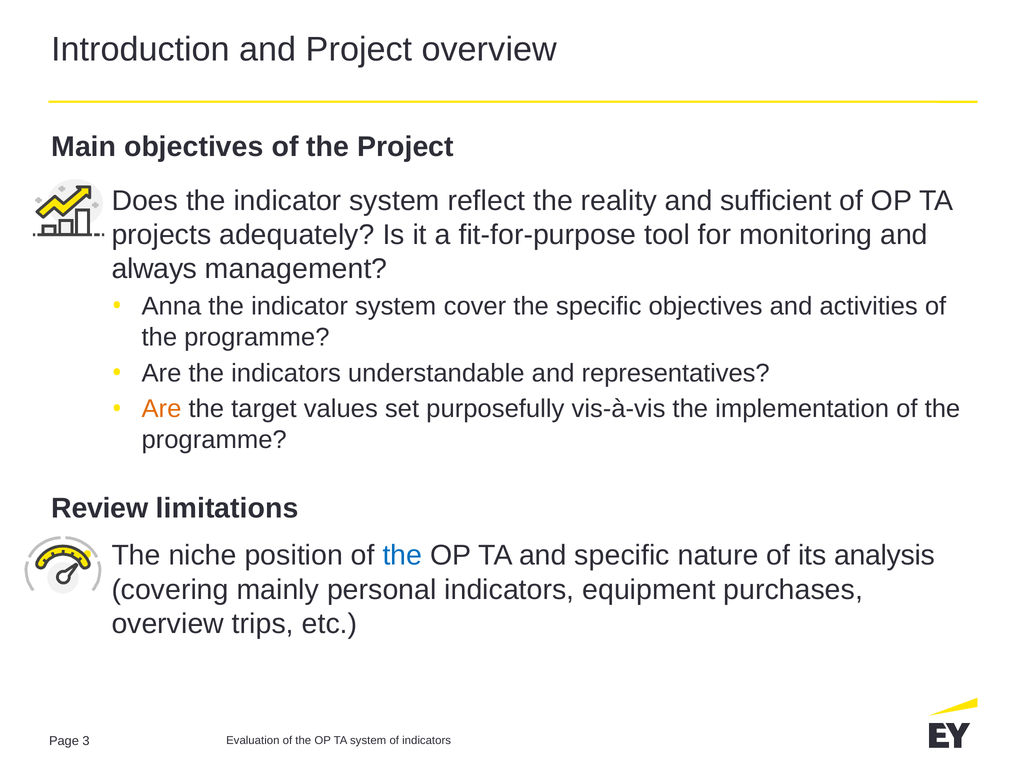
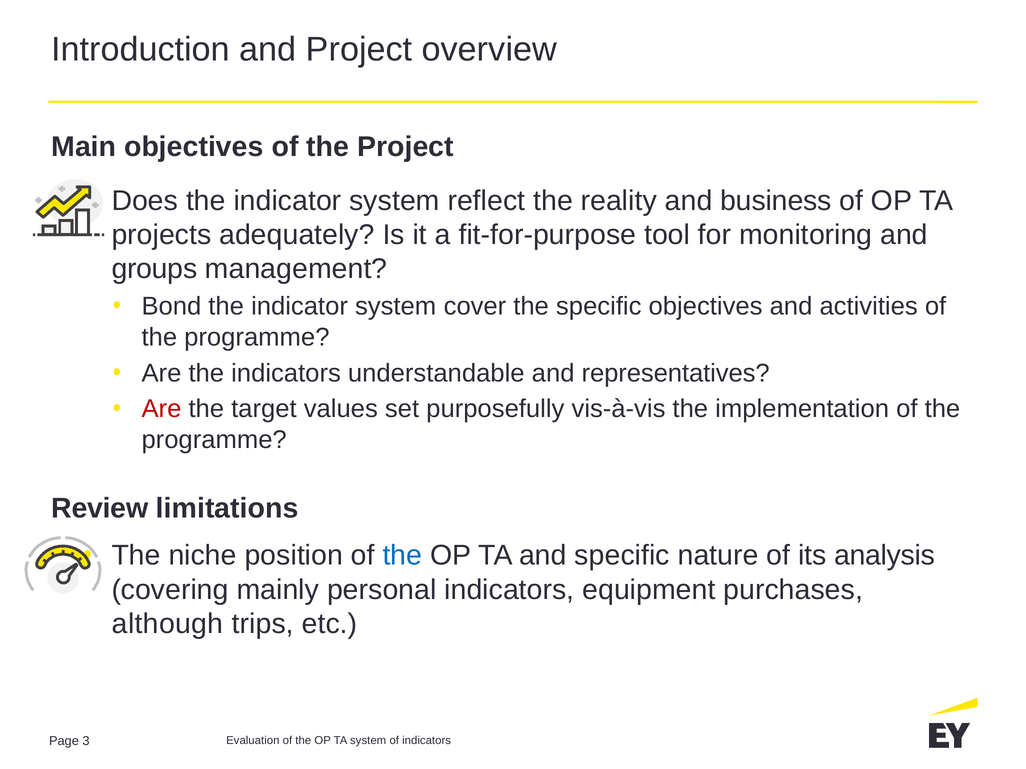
sufficient: sufficient -> business (776, 201)
always: always -> groups (154, 269)
Anna: Anna -> Bond (171, 307)
Are colour: orange -> red (161, 409)
overview: overview -> although (168, 624)
